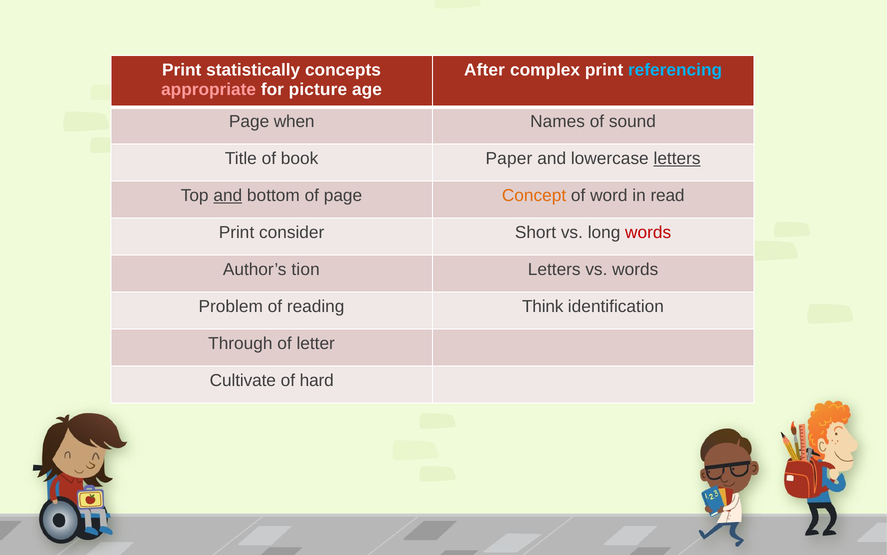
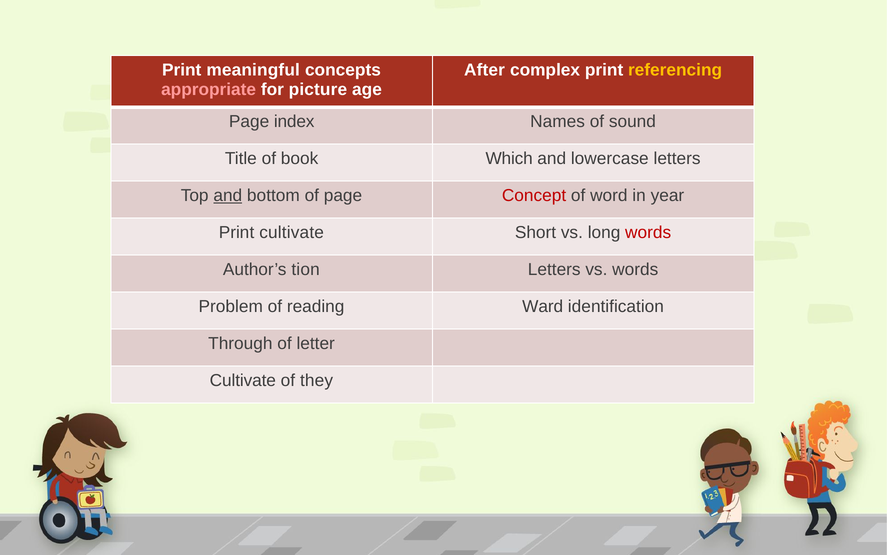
statistically: statistically -> meaningful (253, 70)
referencing colour: light blue -> yellow (675, 70)
when: when -> index (294, 122)
Paper: Paper -> Which (509, 158)
letters underline: present -> none (677, 158)
Concept colour: orange -> red (534, 195)
read: read -> year (667, 195)
Print consider: consider -> cultivate (292, 232)
Think: Think -> Ward (543, 306)
hard: hard -> they (317, 380)
